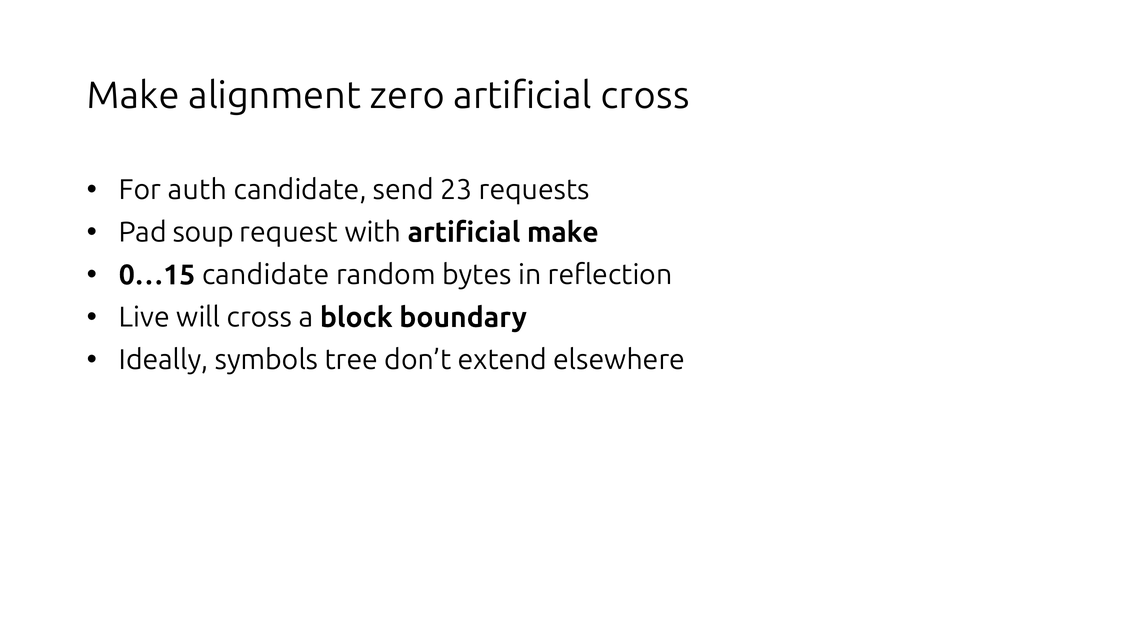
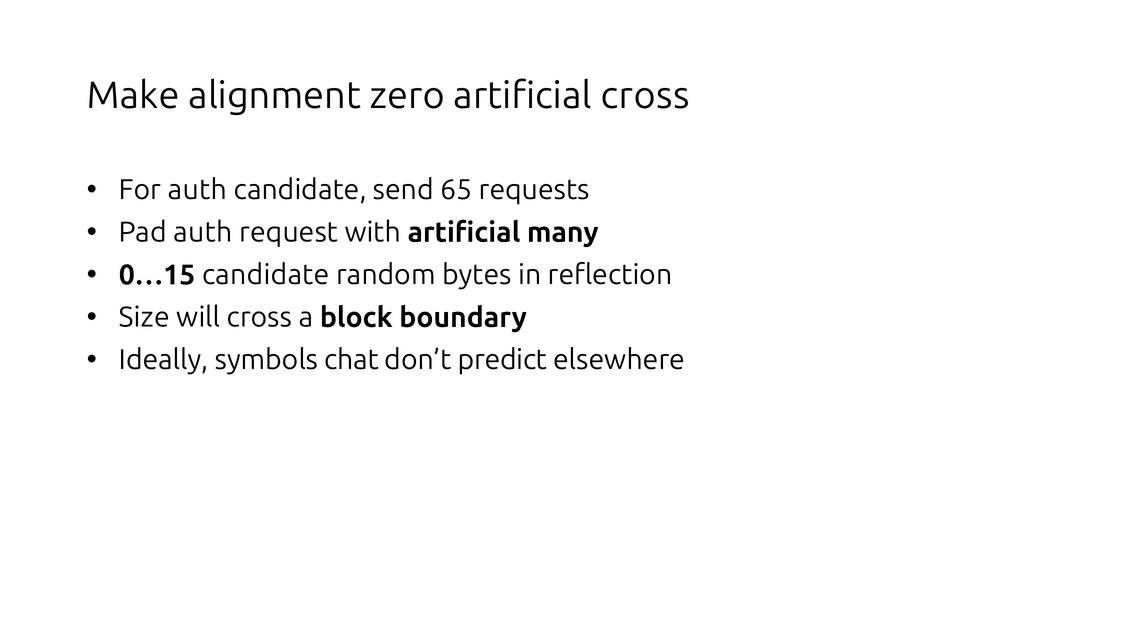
23: 23 -> 65 (456, 190)
Pad soup: soup -> auth (203, 232)
artificial make: make -> many (563, 232)
Live: Live -> Size (144, 318)
tree: tree -> chat (352, 360)
extend: extend -> predict (502, 360)
